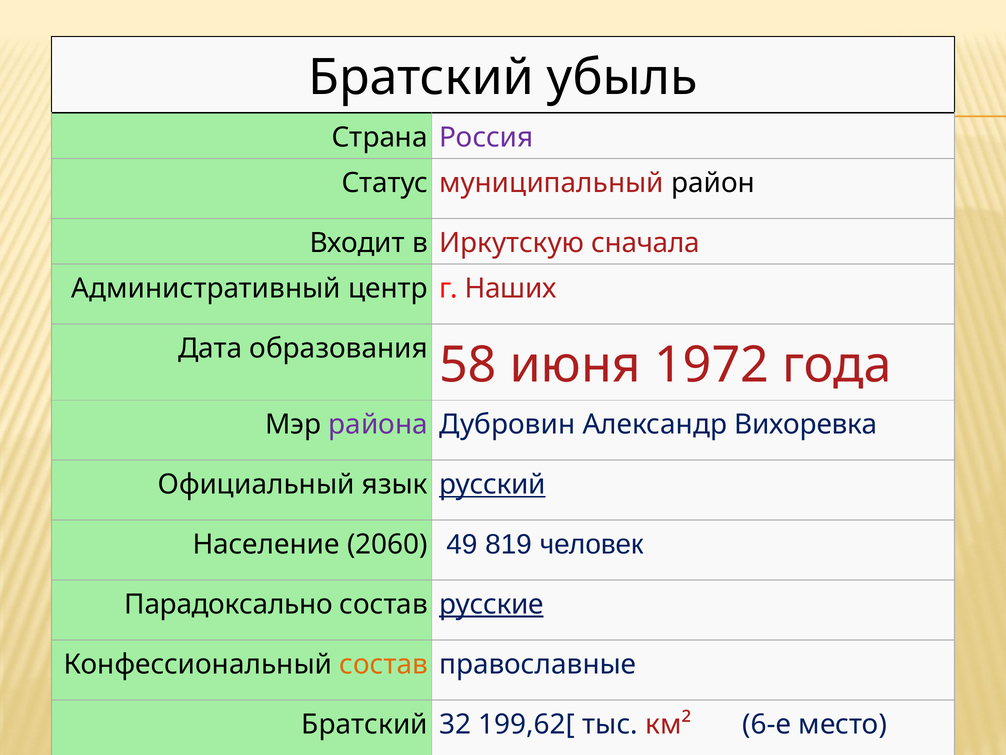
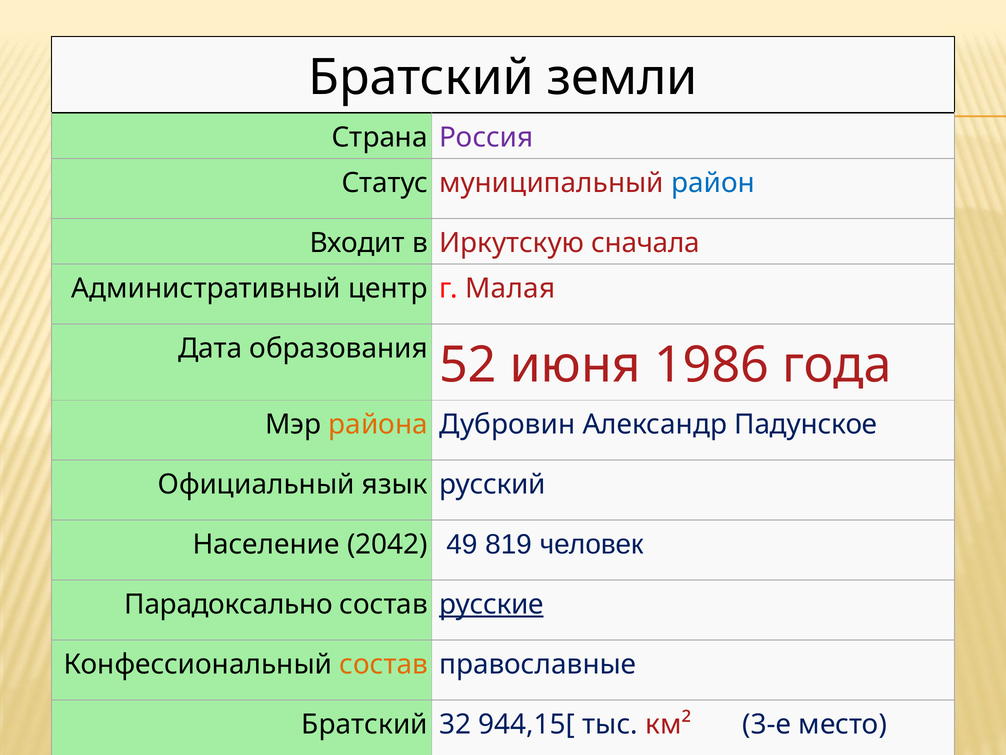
убыль: убыль -> земли (622, 78)
район colour: black -> blue (713, 183)
Наших: Наших -> Малая (510, 288)
58: 58 -> 52 (468, 365)
1972: 1972 -> 1986 (712, 365)
района colour: purple -> orange (378, 424)
Вихоревка: Вихоревка -> Падунское (806, 424)
русский underline: present -> none (492, 484)
2060: 2060 -> 2042 (387, 544)
199,62[: 199,62[ -> 944,15[ (527, 724)
6-е: 6-е -> 3-е (767, 724)
